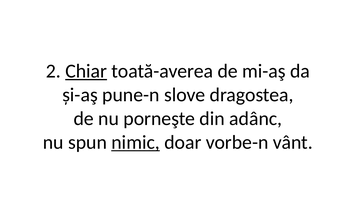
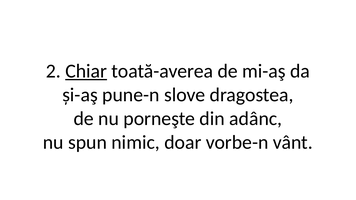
nimic underline: present -> none (136, 142)
